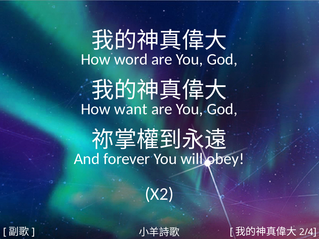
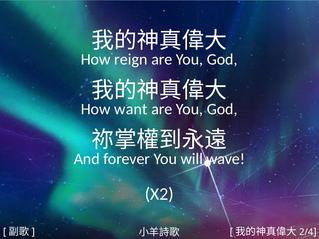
word: word -> reign (131, 59)
obey: obey -> wave (226, 159)
